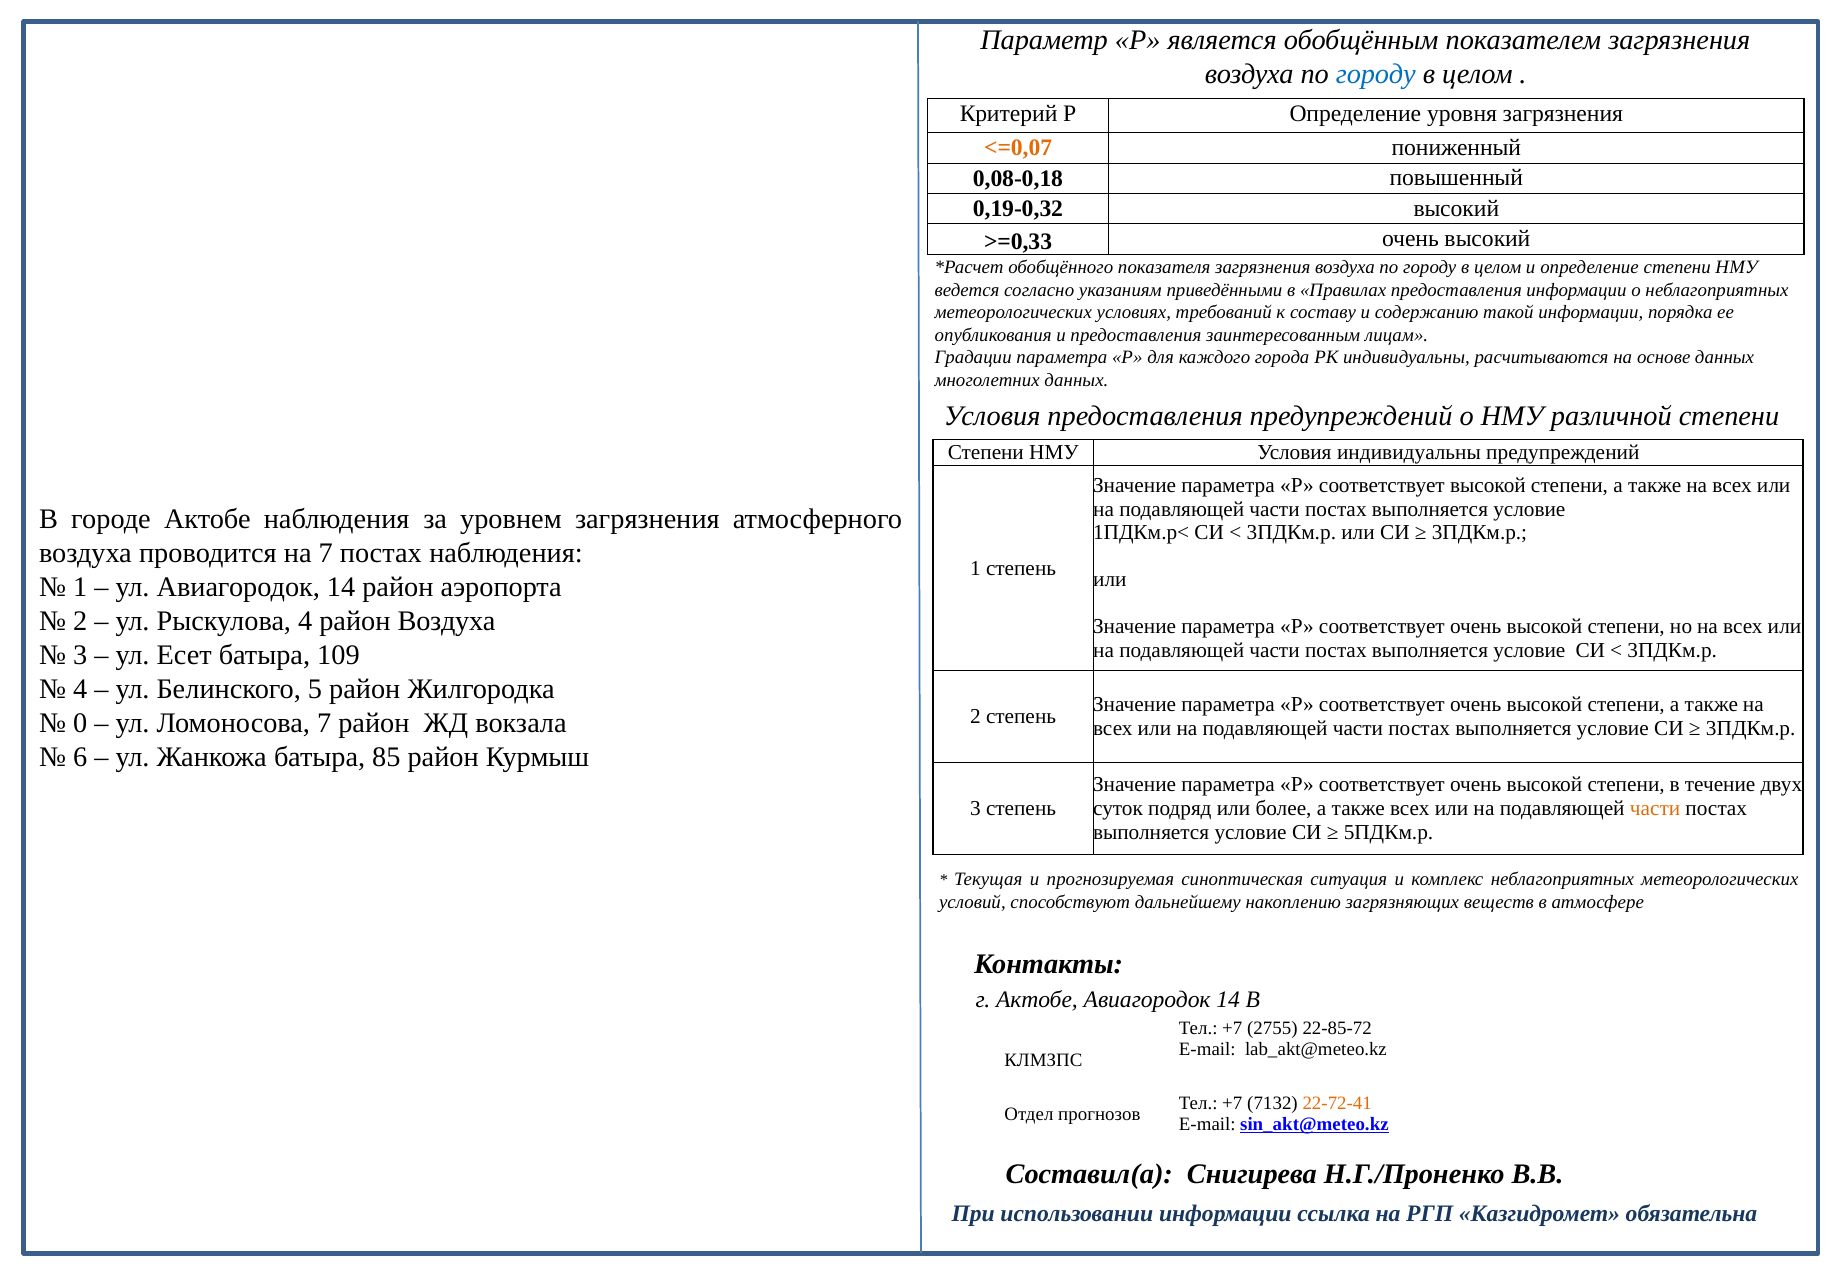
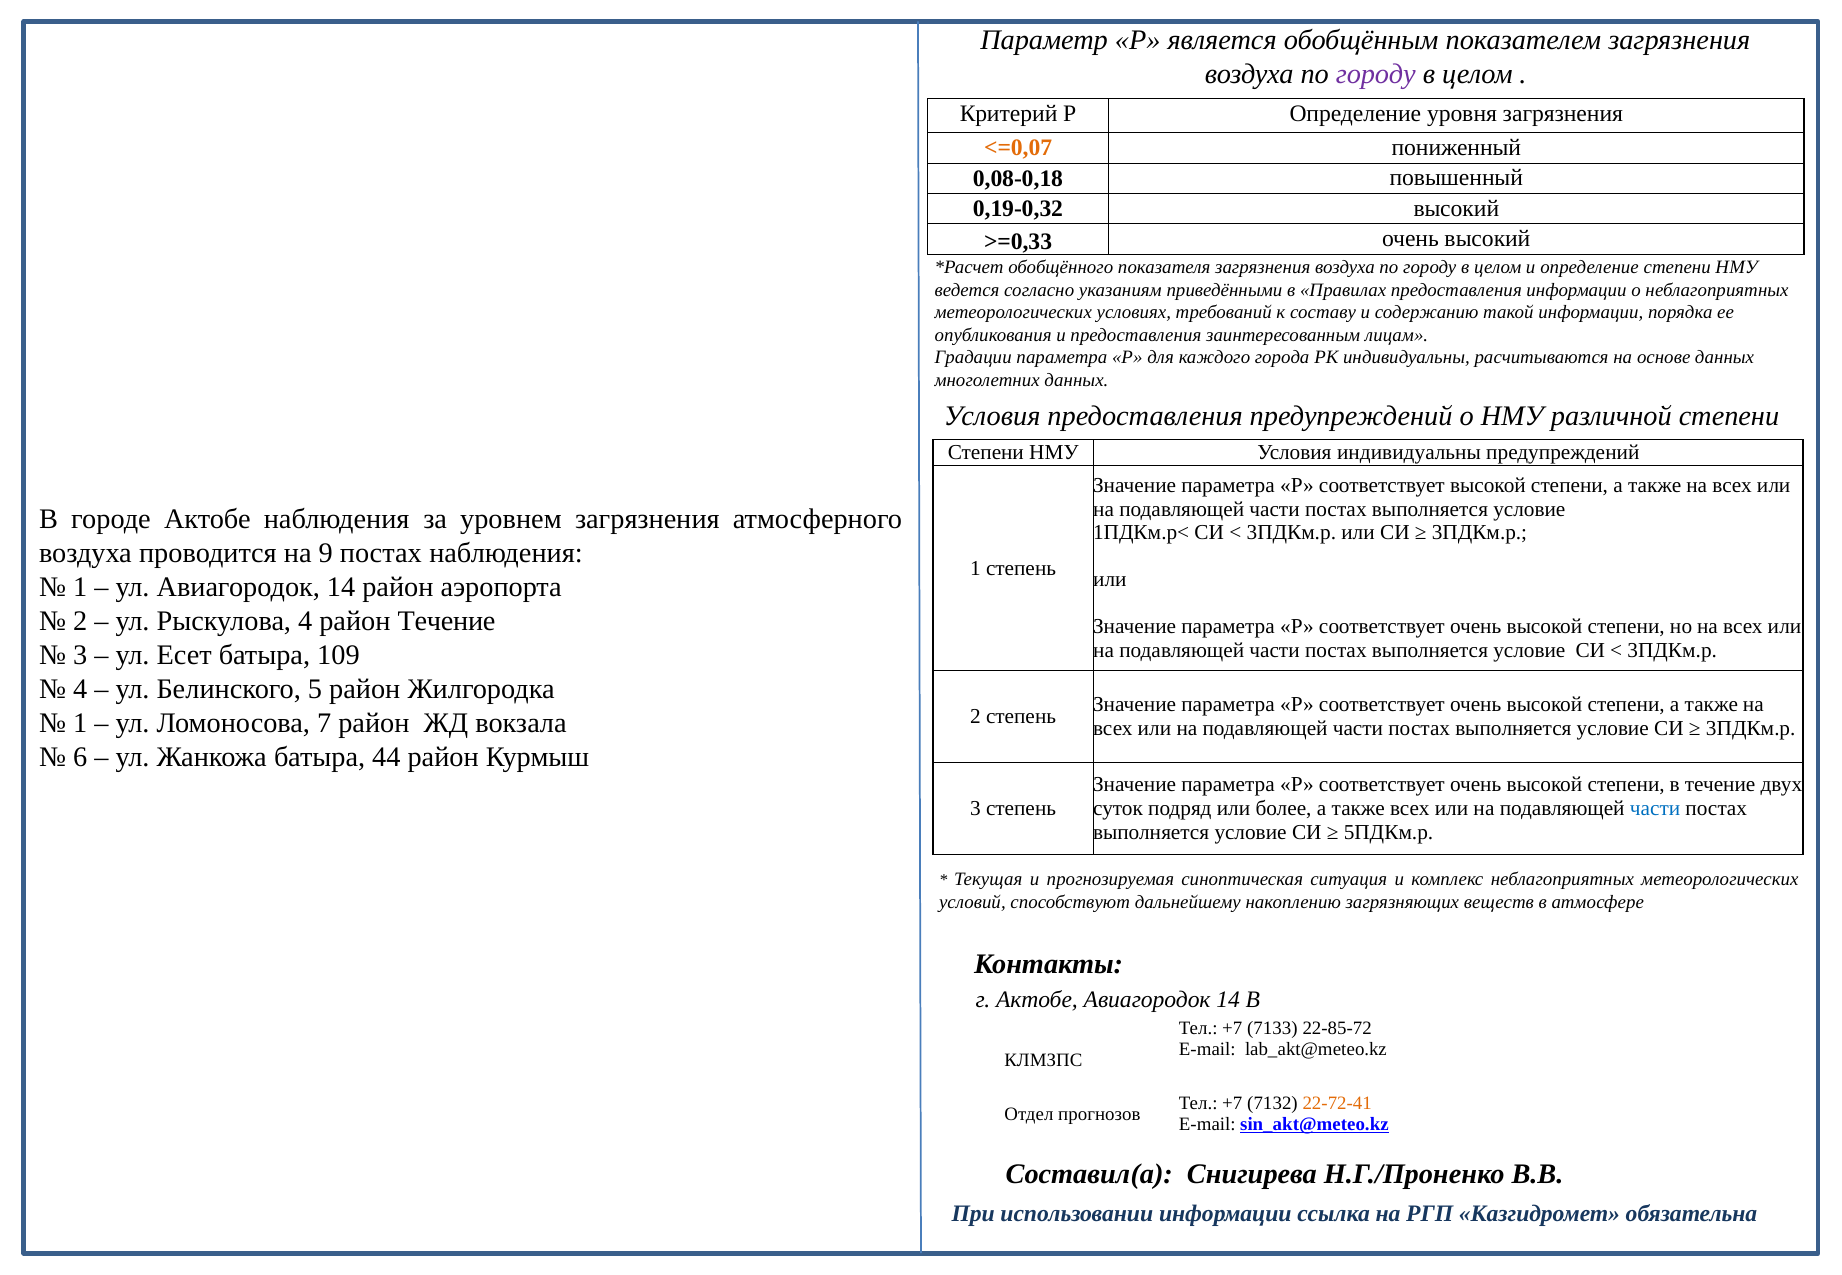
городу colour: blue -> purple (1376, 74)
на 7: 7 -> 9 (326, 553)
район Воздуха: Воздуха -> Течение (447, 621)
0: 0 -> 1 (80, 723)
85: 85 -> 44 (386, 757)
части colour: orange -> blue (1655, 809)
2755: 2755 -> 7133 (1272, 1029)
